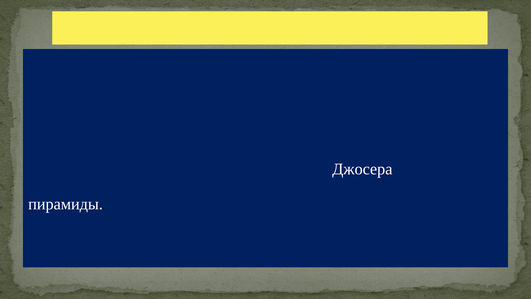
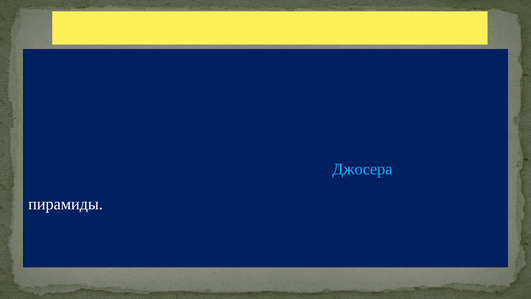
Джосера colour: white -> light blue (362, 169)
